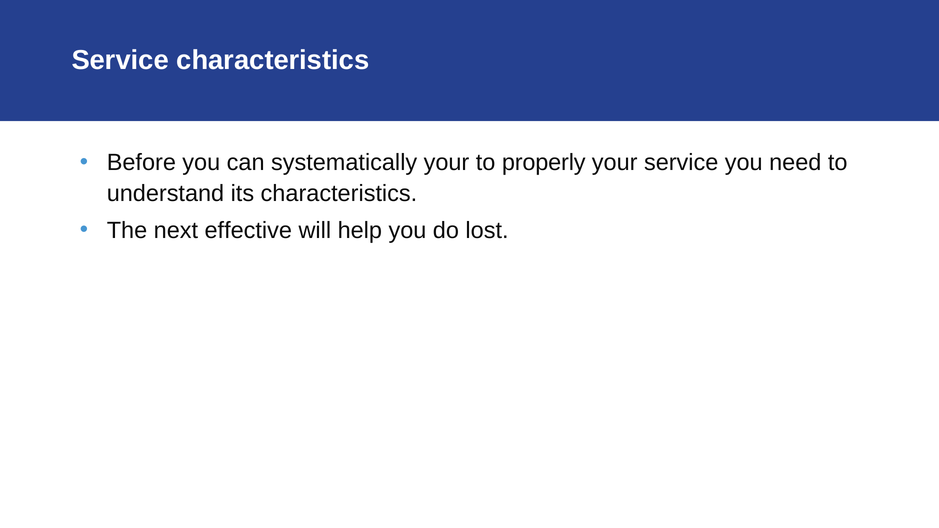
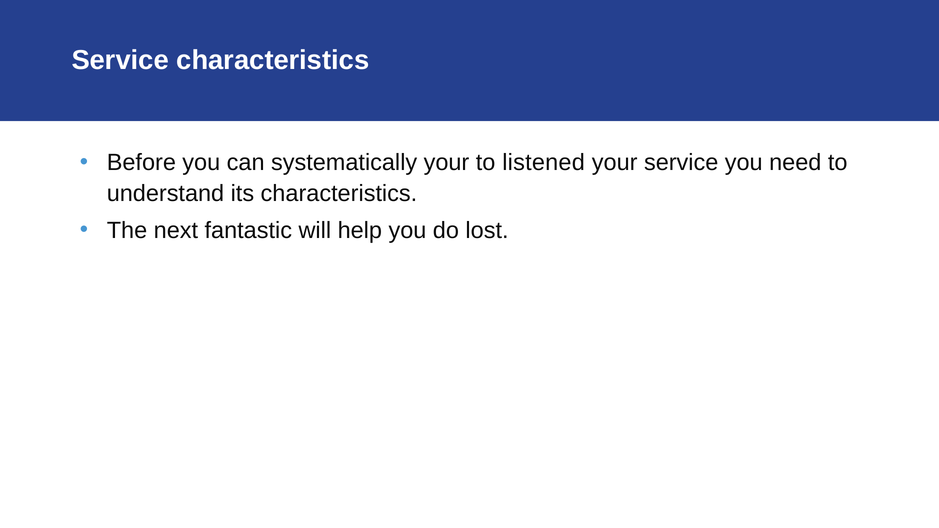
properly: properly -> listened (544, 163)
effective: effective -> fantastic (248, 230)
